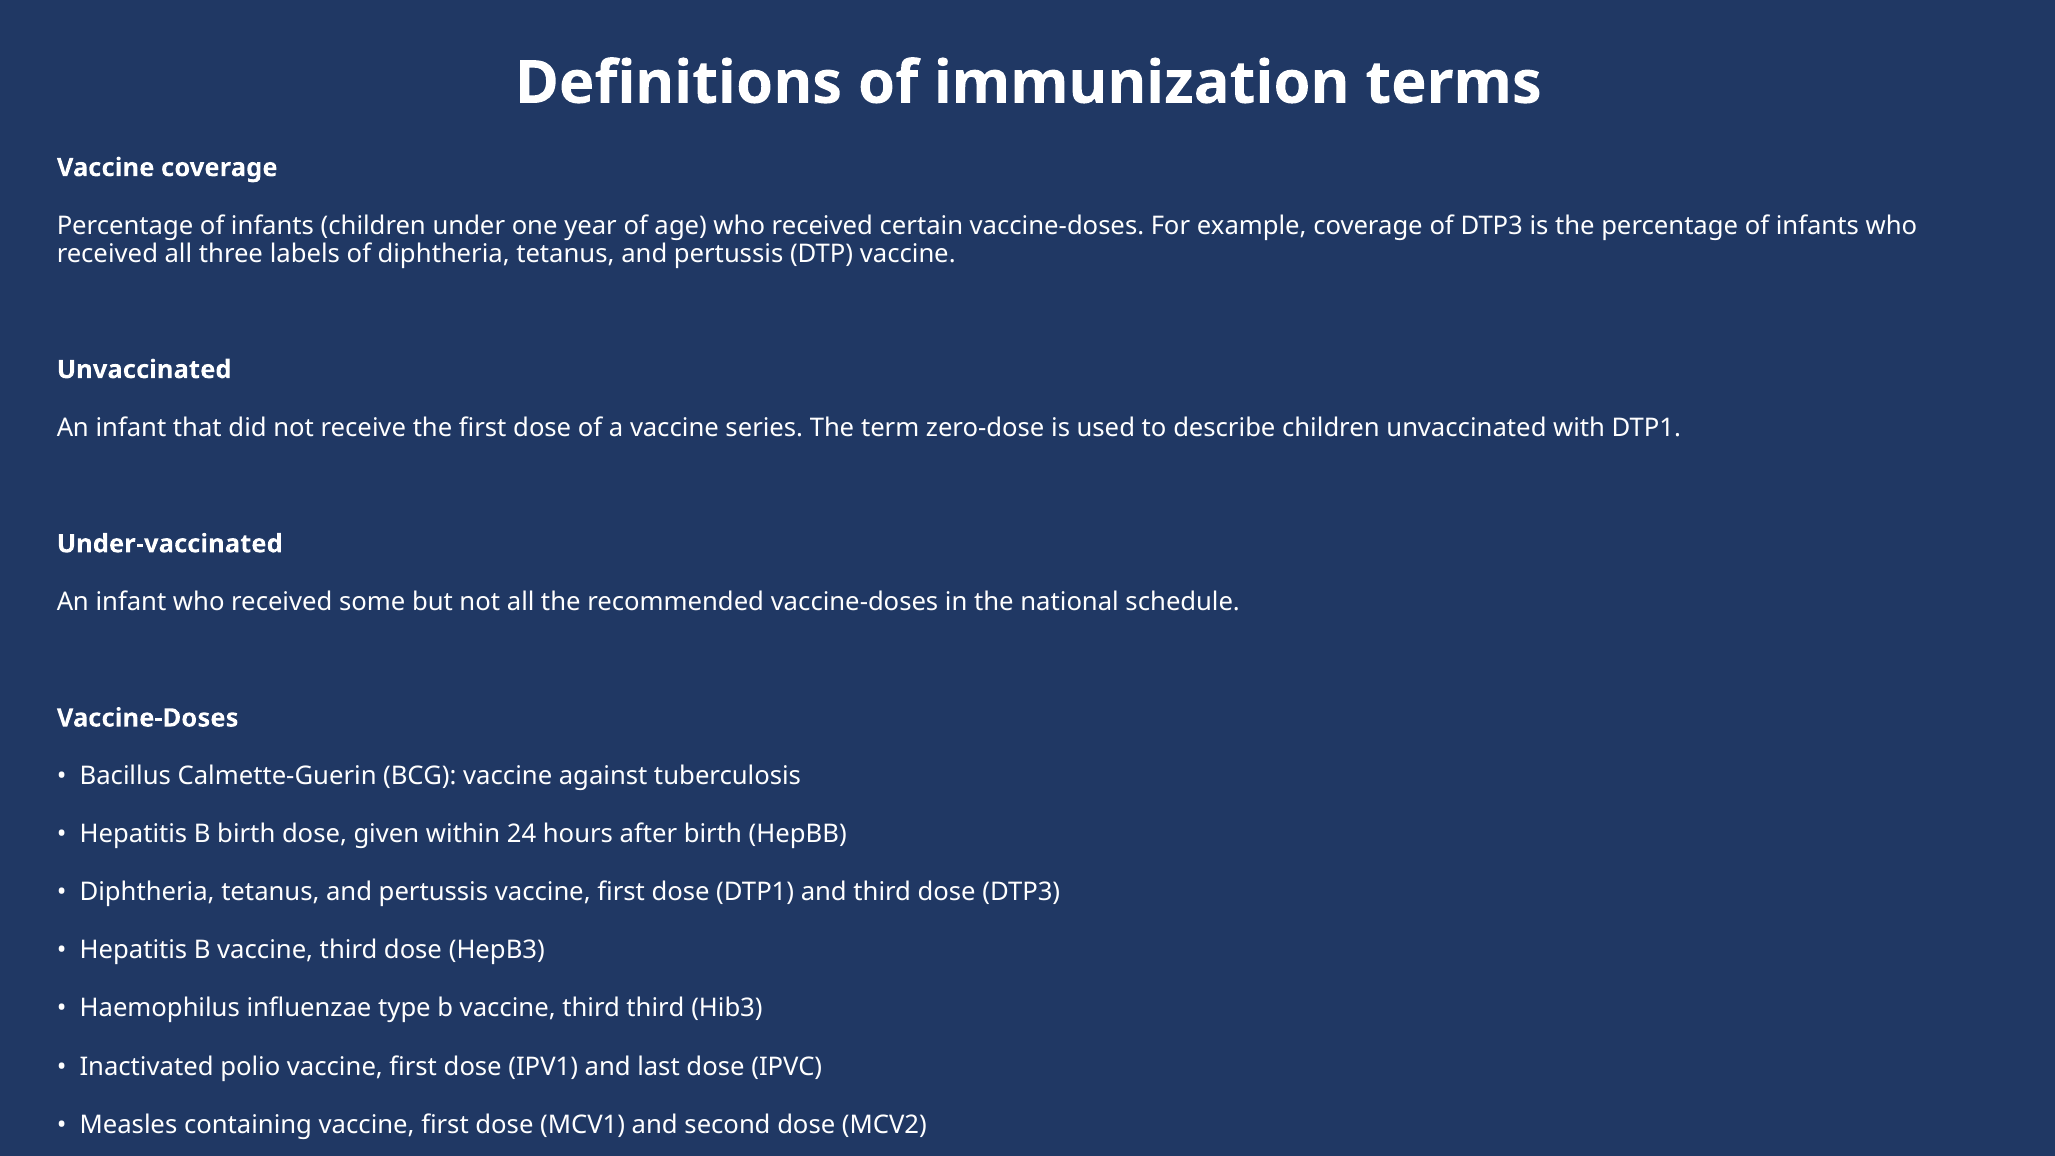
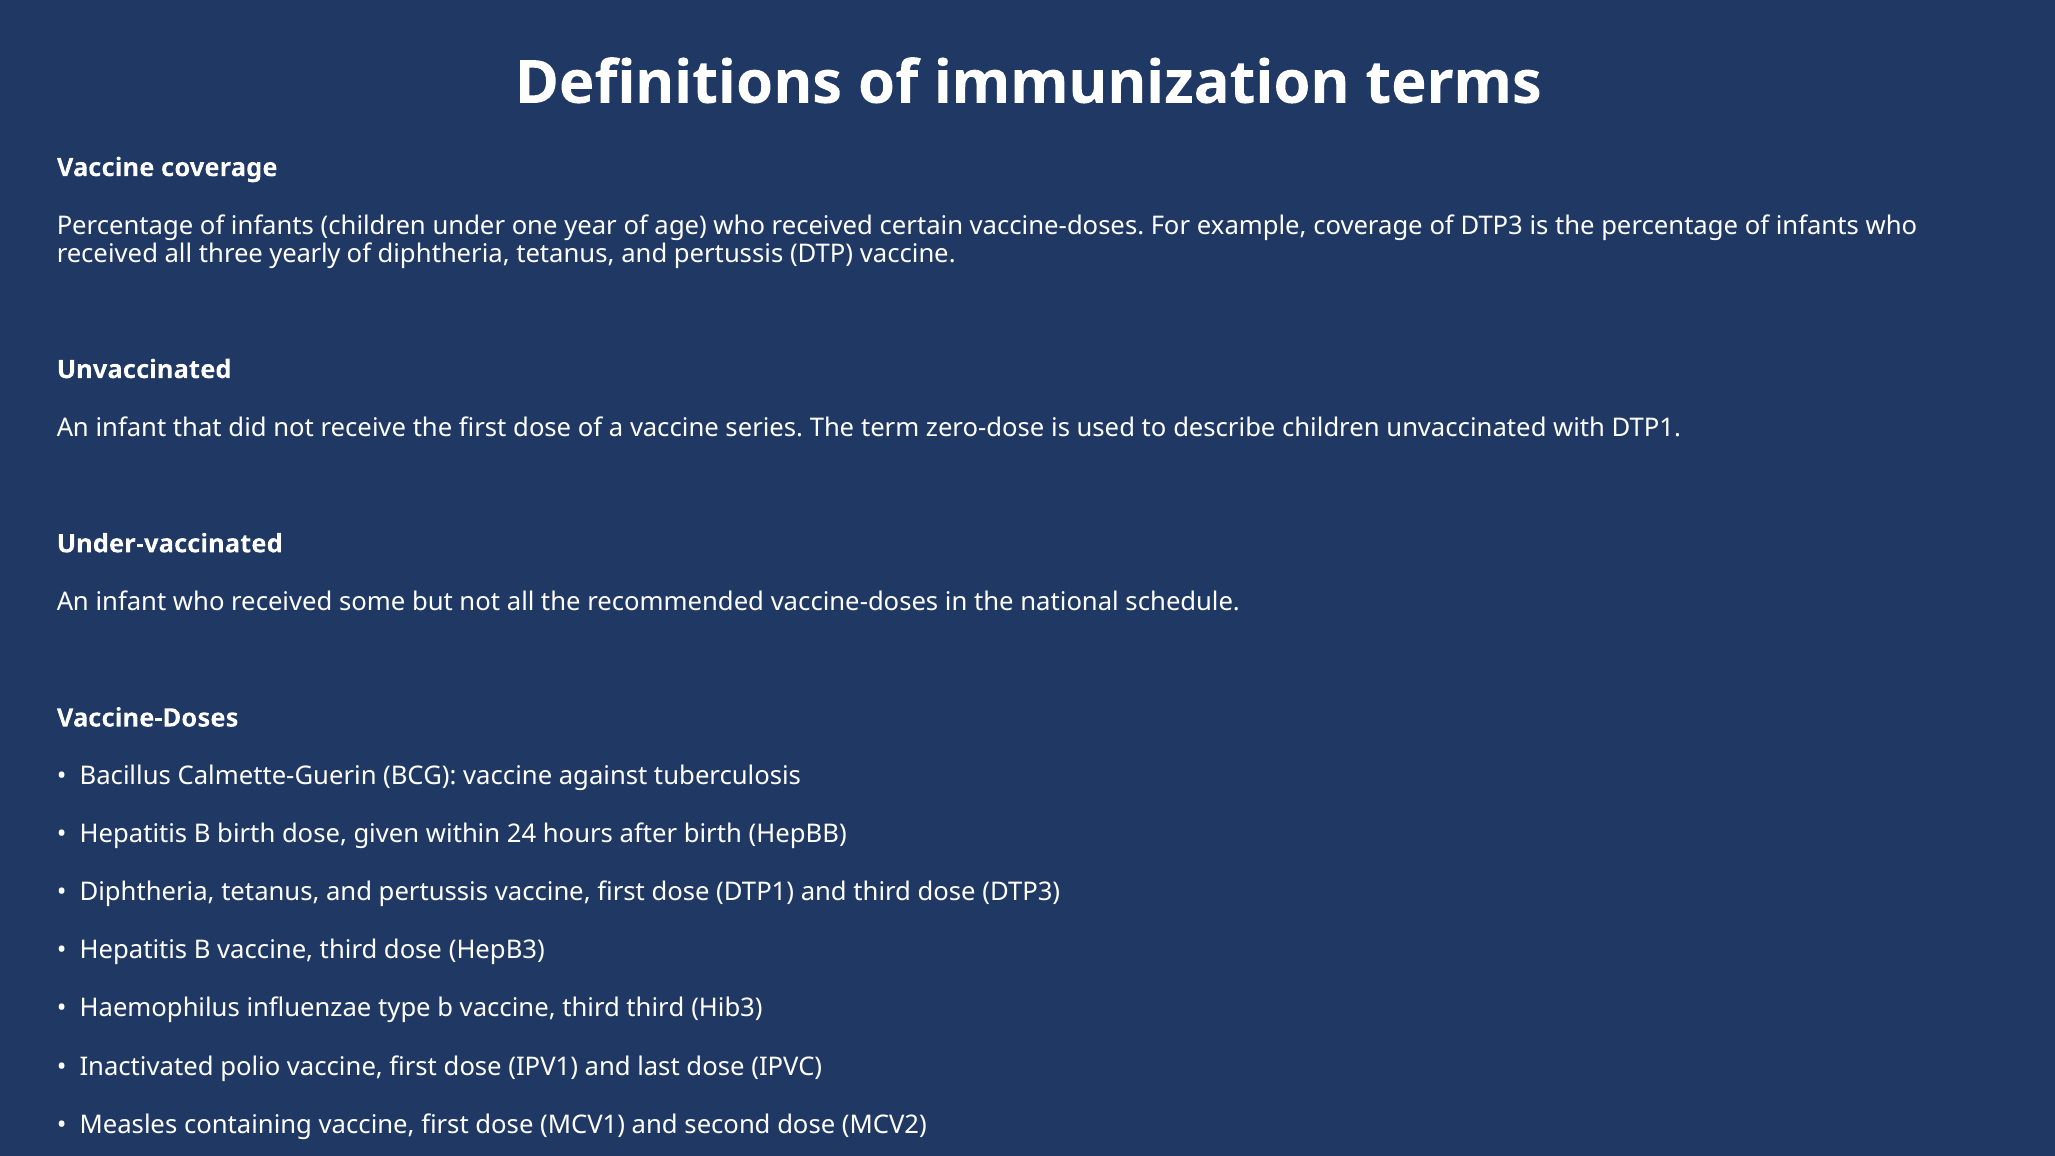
labels: labels -> yearly (305, 254)
